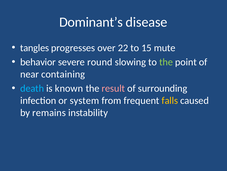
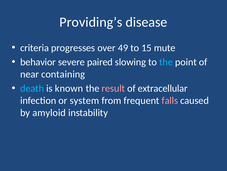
Dominant’s: Dominant’s -> Providing’s (91, 22)
tangles: tangles -> criteria (35, 48)
22: 22 -> 49 (123, 48)
round: round -> paired (100, 62)
the colour: light green -> light blue (166, 62)
surrounding: surrounding -> extracellular (163, 88)
falls colour: yellow -> pink (170, 100)
remains: remains -> amyloid (49, 112)
